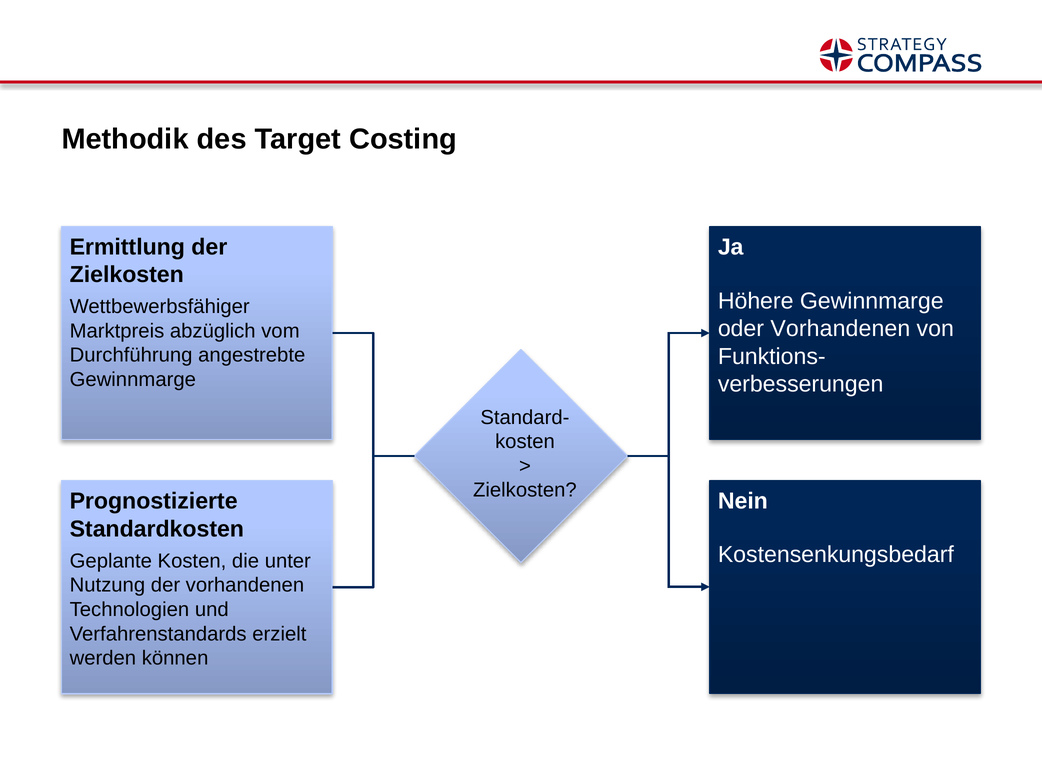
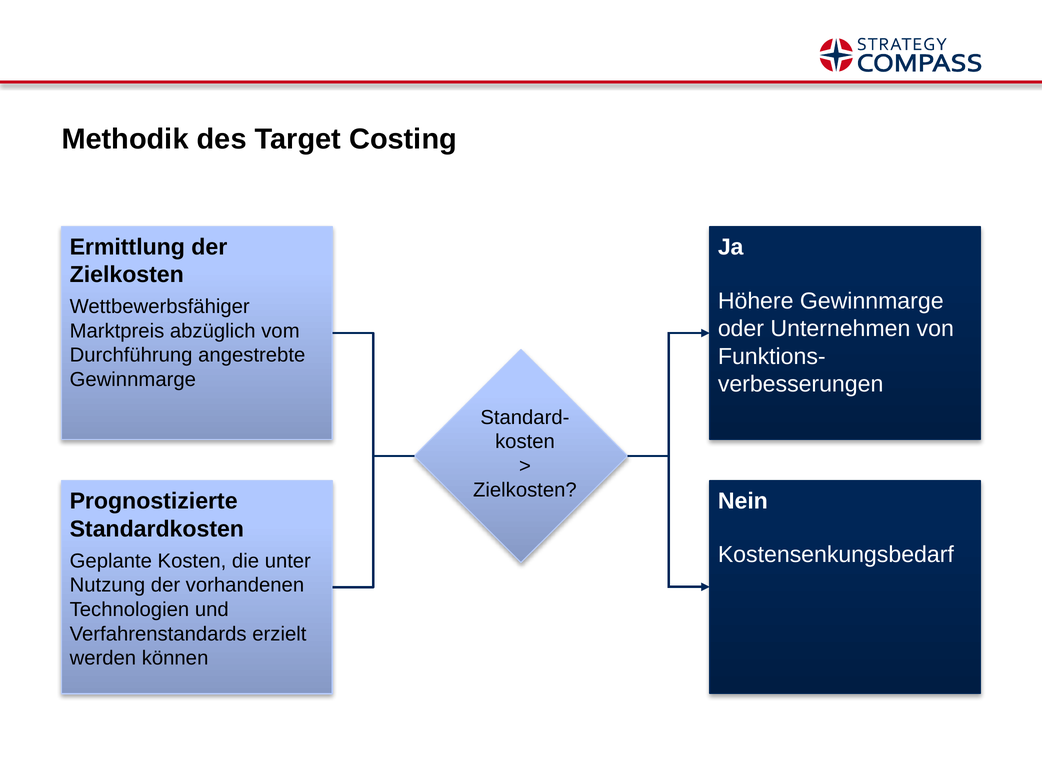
oder Vorhandenen: Vorhandenen -> Unternehmen (840, 329)
